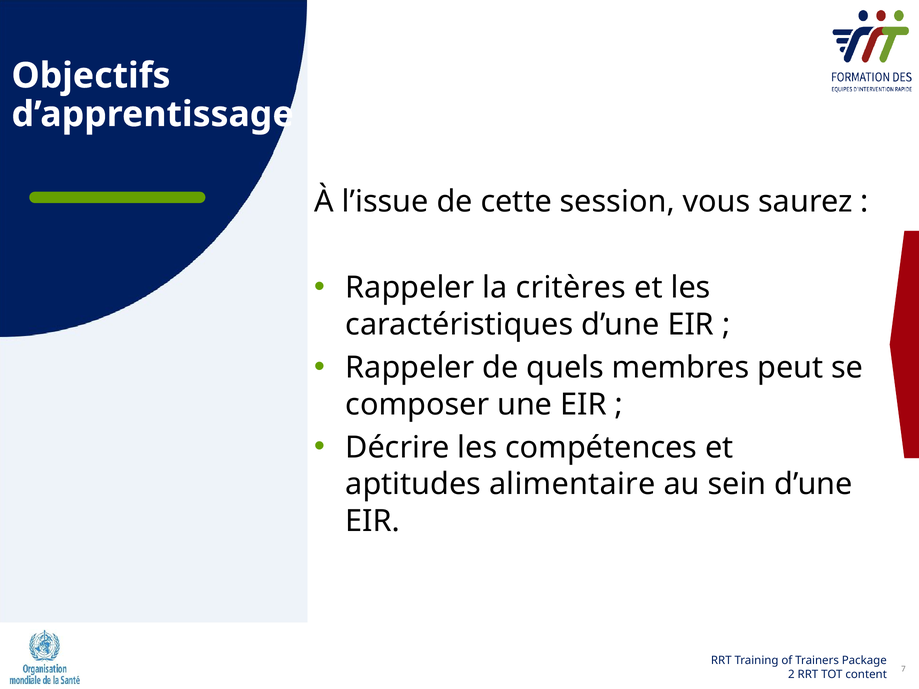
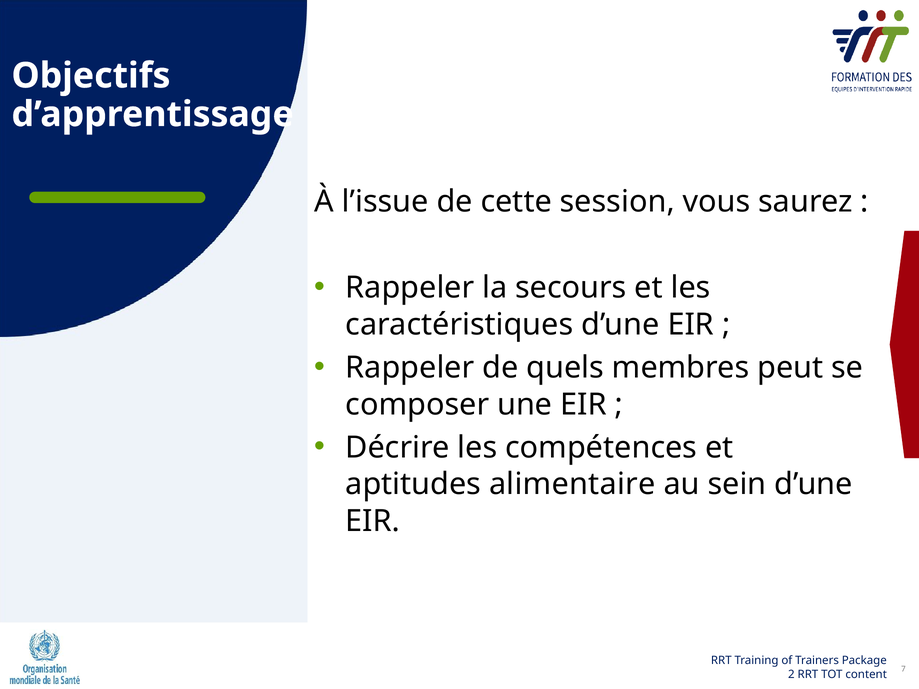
critères: critères -> secours (571, 288)
